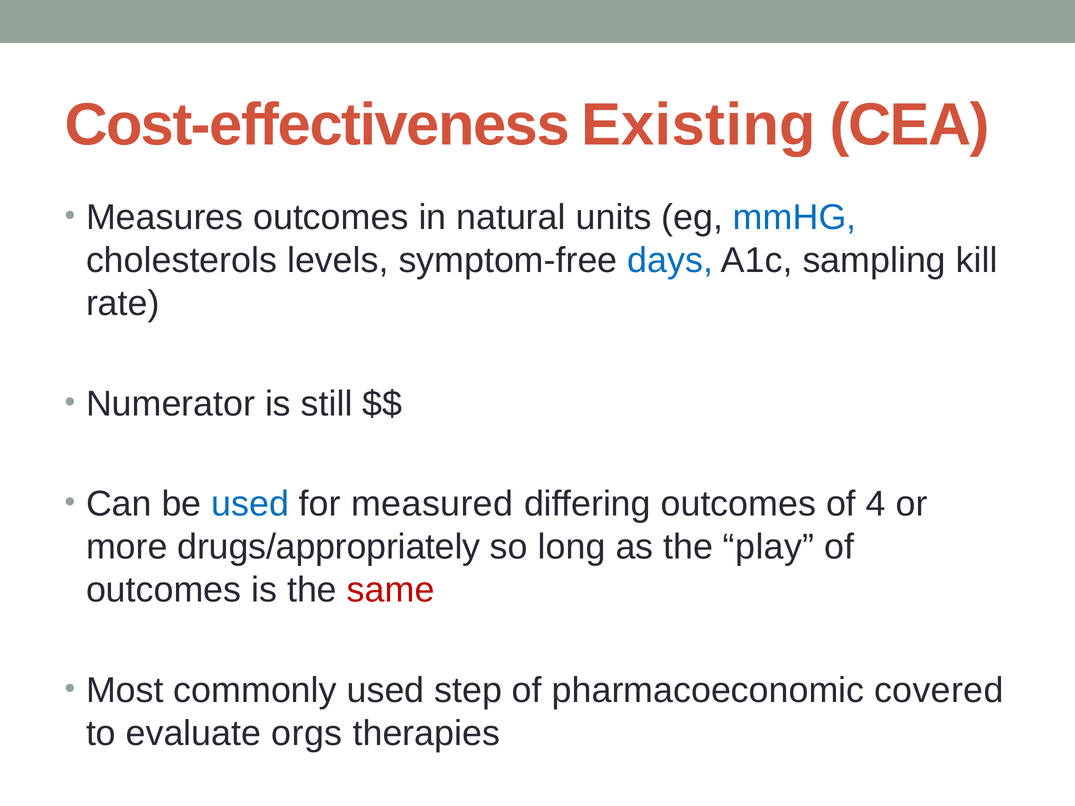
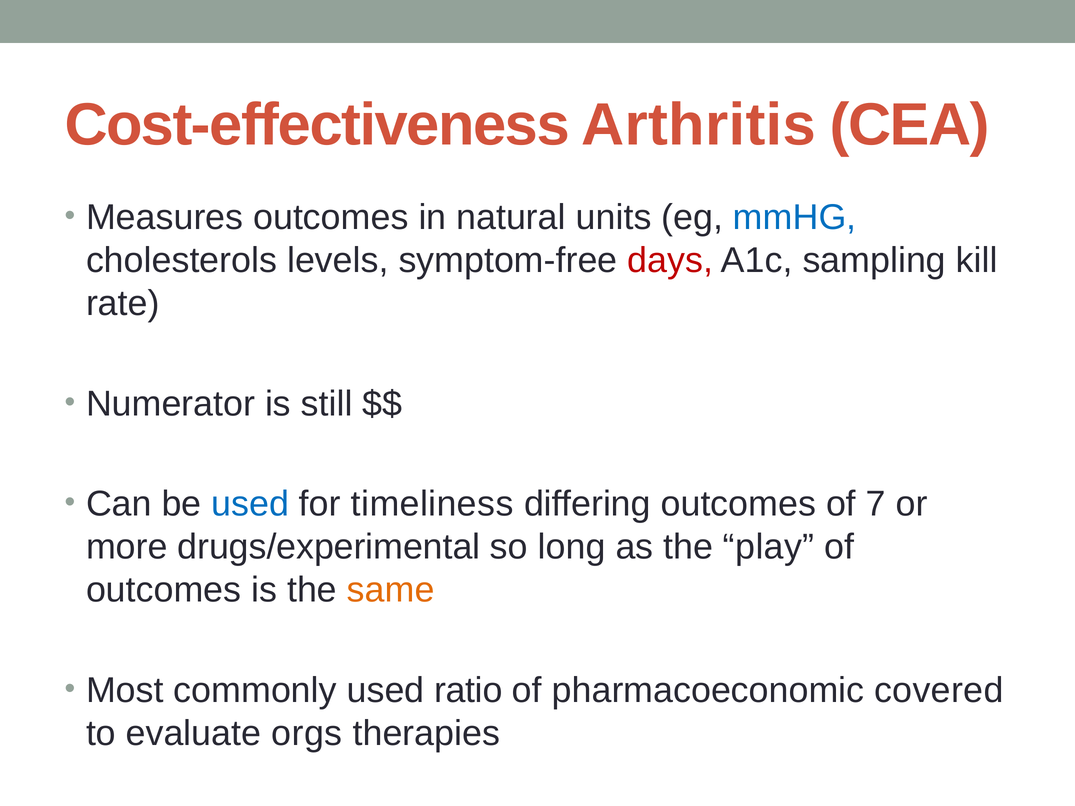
Existing: Existing -> Arthritis (699, 125)
days colour: blue -> red (670, 261)
measured: measured -> timeliness (432, 504)
4: 4 -> 7 (876, 504)
drugs/appropriately: drugs/appropriately -> drugs/experimental (329, 547)
same colour: red -> orange (391, 590)
step: step -> ratio (468, 690)
